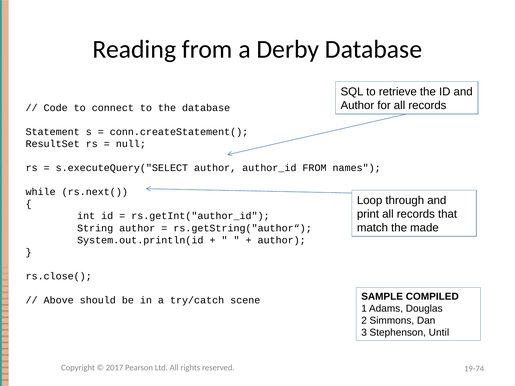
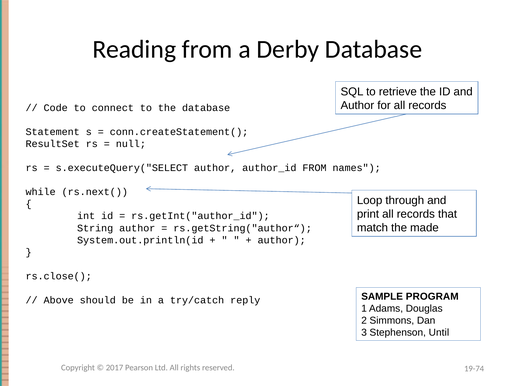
COMPILED: COMPILED -> PROGRAM (432, 297)
scene: scene -> reply (245, 300)
